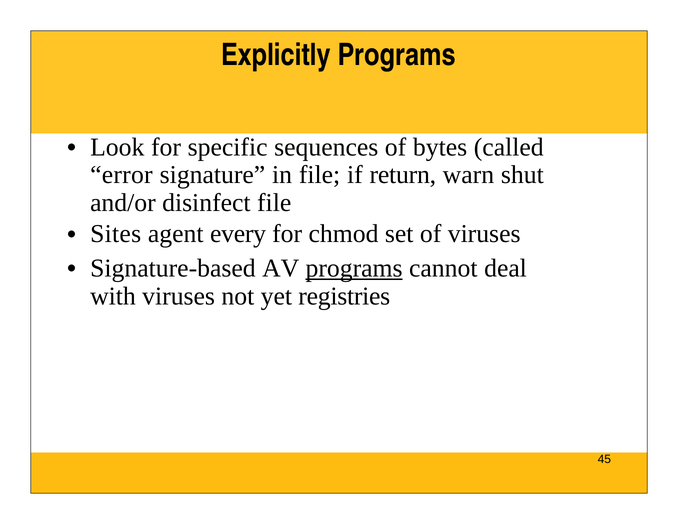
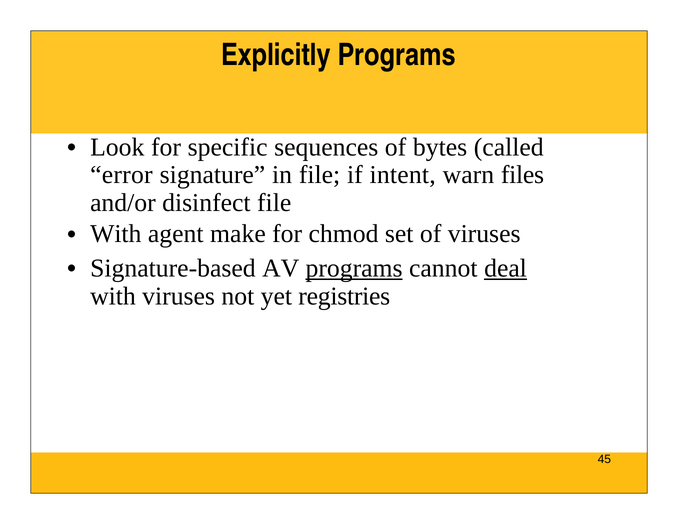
return: return -> intent (403, 175)
shut: shut -> files (522, 175)
Sites: Sites -> With (116, 234)
every: every -> make (238, 234)
deal underline: none -> present (506, 268)
